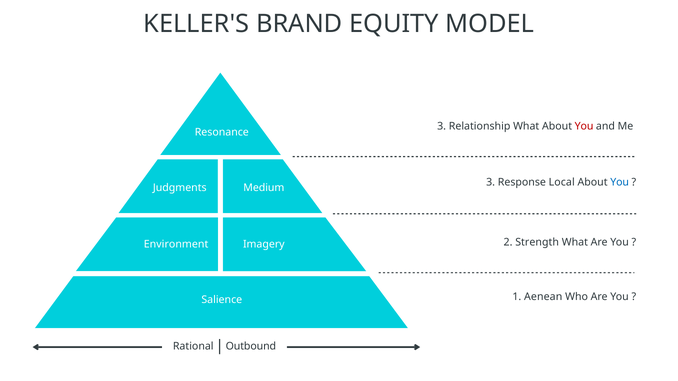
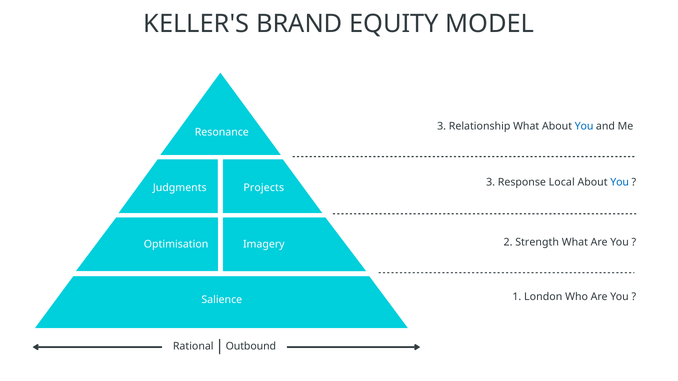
You colour: red -> blue (584, 127)
Medium: Medium -> Projects (264, 188)
Environment: Environment -> Optimisation (176, 244)
Aenean: Aenean -> London (543, 297)
